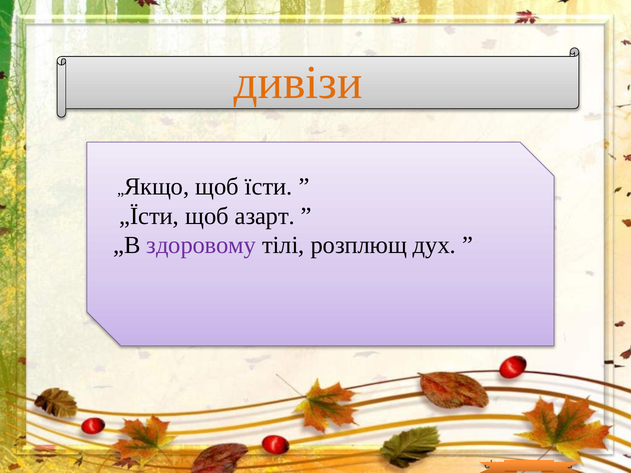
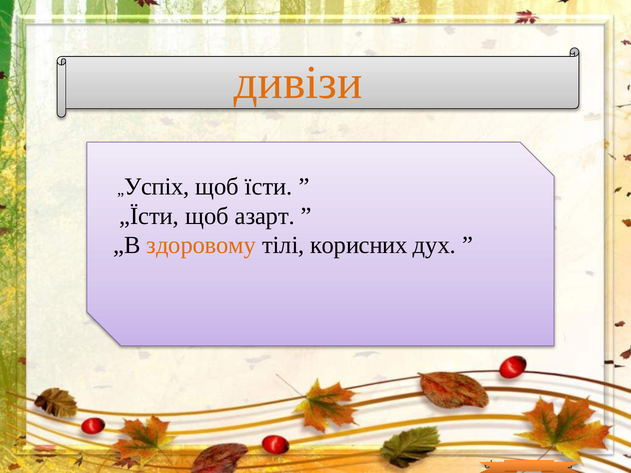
Якщо: Якщо -> Успіх (157, 187)
здоровому colour: purple -> orange (201, 246)
розплющ: розплющ -> корисних (359, 246)
